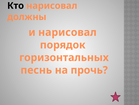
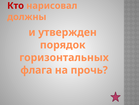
Кто colour: black -> red (16, 6)
и нарисовал: нарисовал -> утвержден (67, 32)
песнь: песнь -> флага (36, 70)
